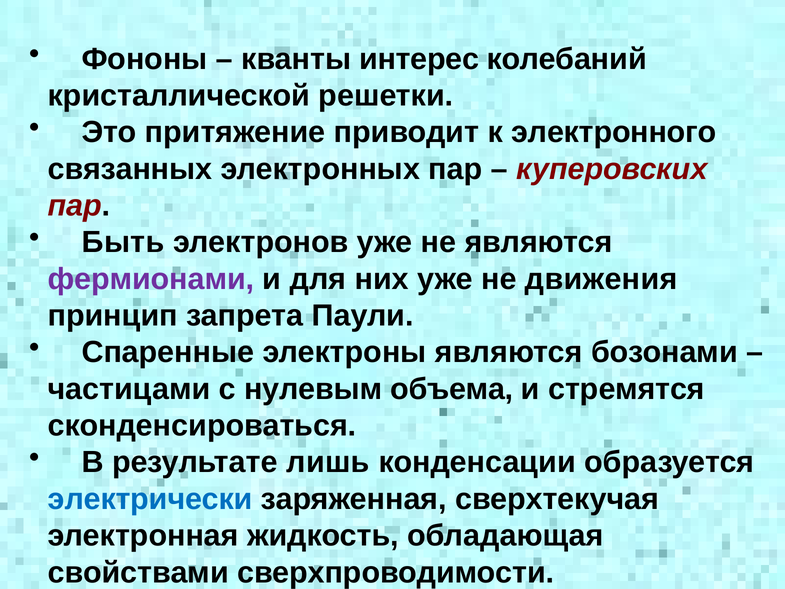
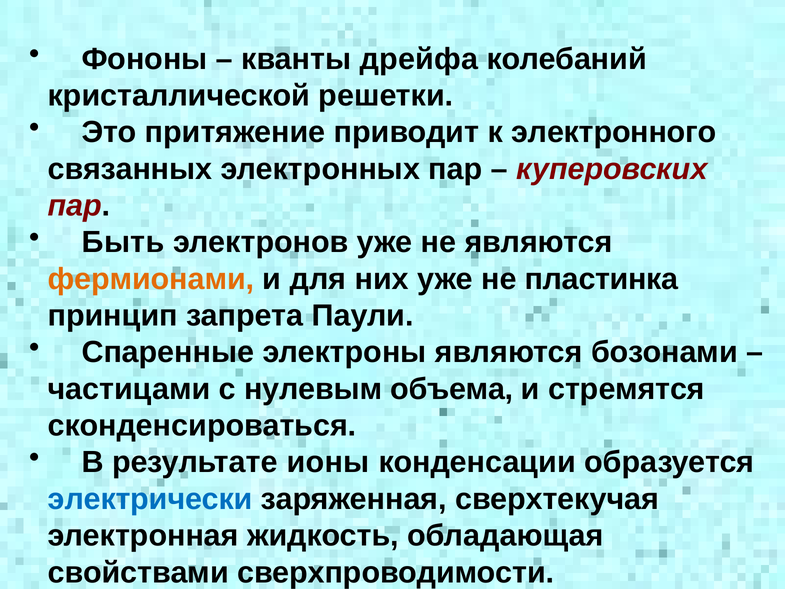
интерес: интерес -> дрейфа (419, 59)
фермионами colour: purple -> orange (151, 279)
движения: движения -> пластинка (601, 279)
лишь: лишь -> ионы (328, 462)
